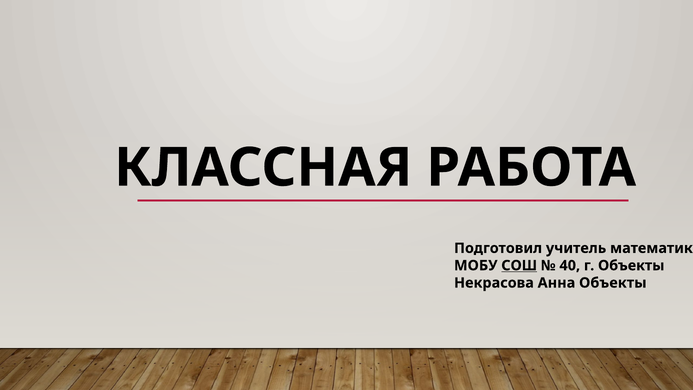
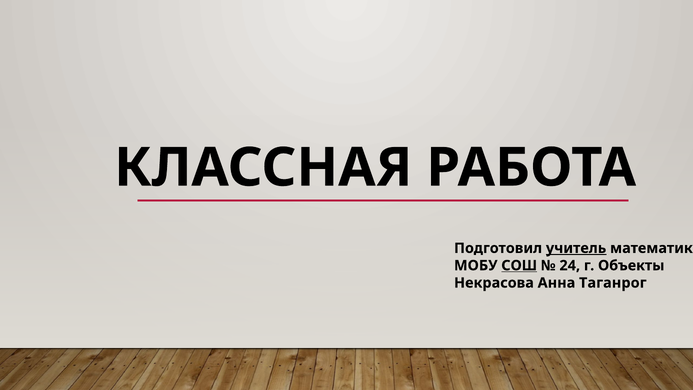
учитель underline: none -> present (576, 248)
40: 40 -> 24 (570, 265)
Анна Объекты: Объекты -> Таганрог (613, 283)
